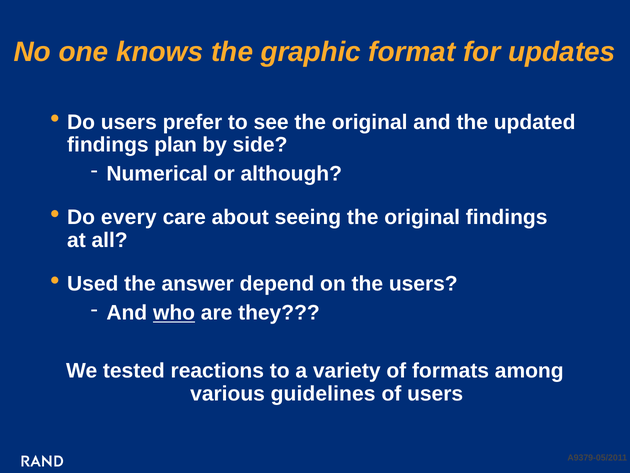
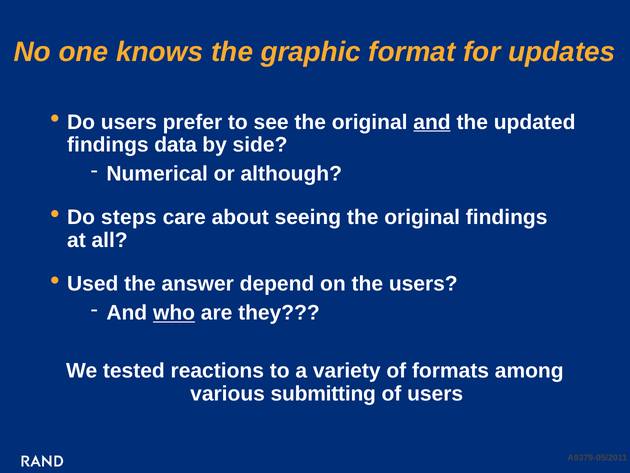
and underline: none -> present (432, 122)
plan: plan -> data (176, 145)
every: every -> steps (129, 217)
guidelines: guidelines -> submitting (323, 393)
